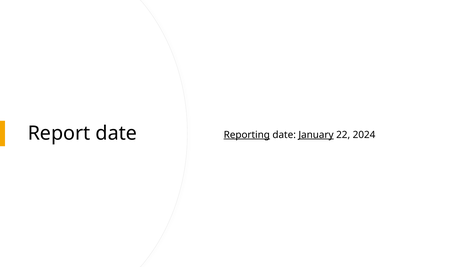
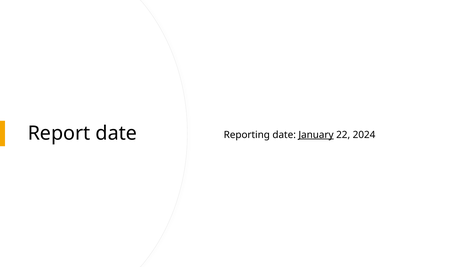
Reporting underline: present -> none (247, 135)
